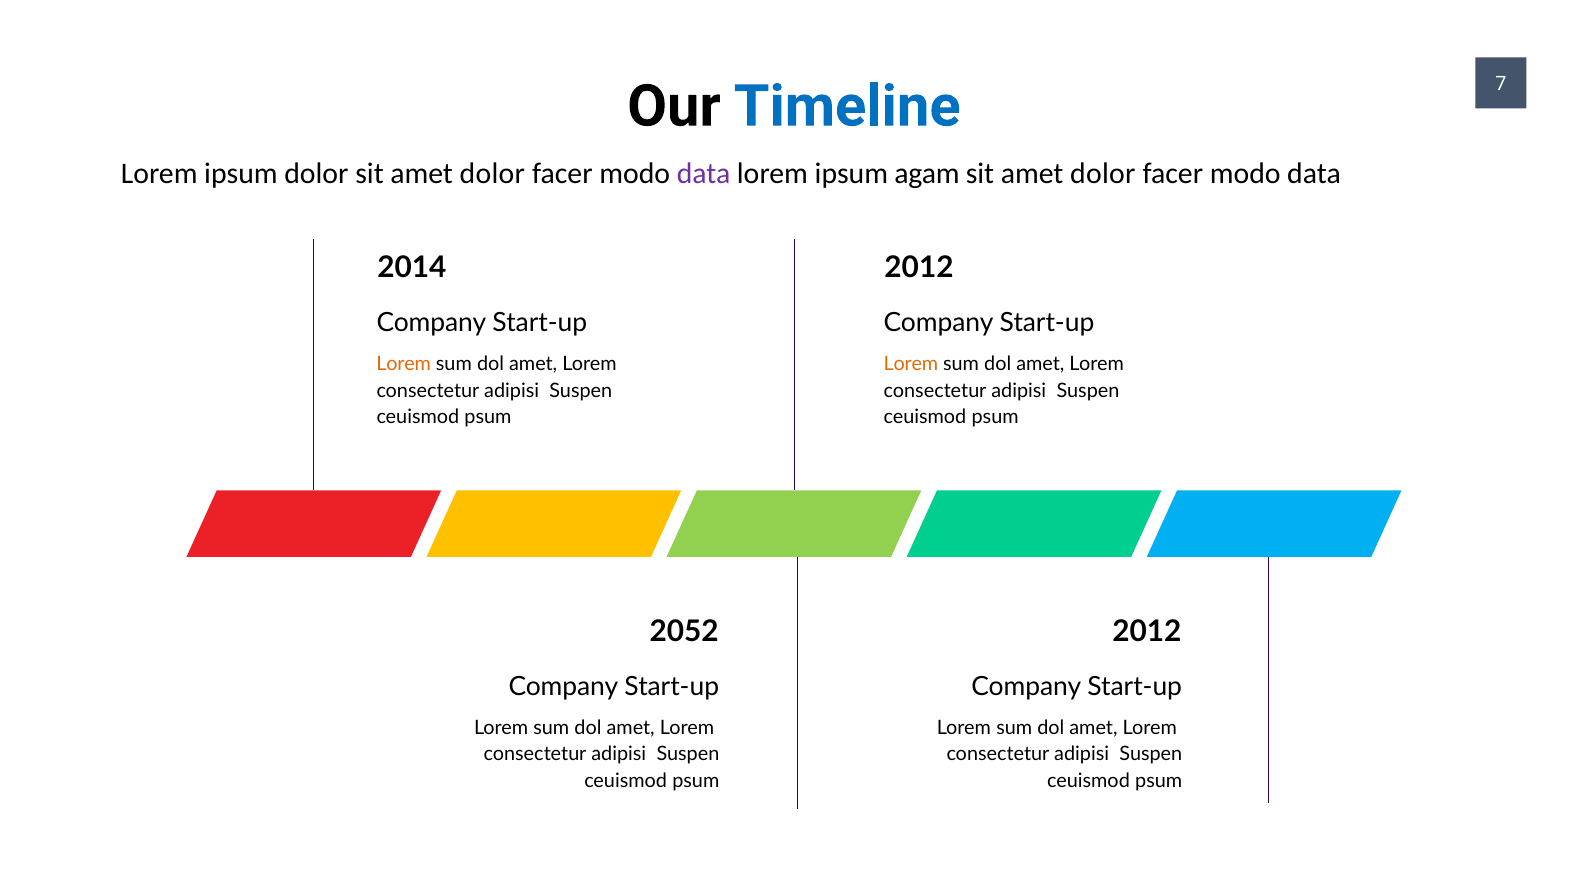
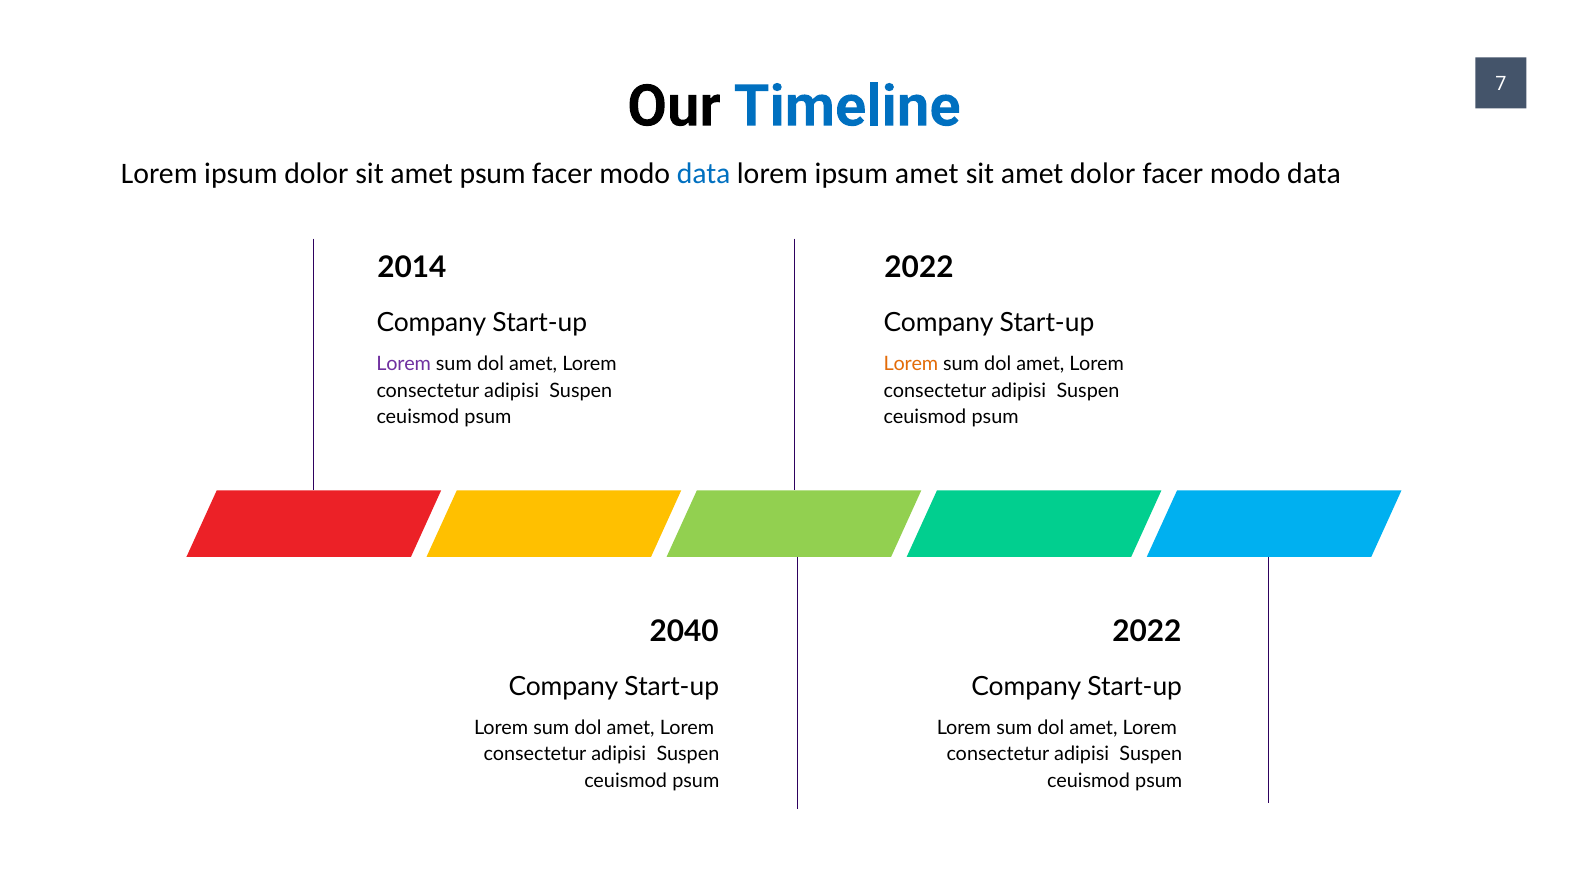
dolor sit amet dolor: dolor -> psum (493, 174)
data colour: purple -> blue (704, 174)
ipsum agam: agam -> amet (927, 174)
2012: 2012 -> 2022 (919, 268)
Lorem colour: orange -> purple (404, 364)
2052: 2052 -> 2040 (684, 632)
2012: 2012 -> 2022 (1147, 632)
